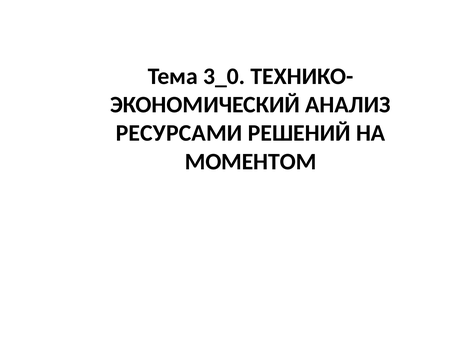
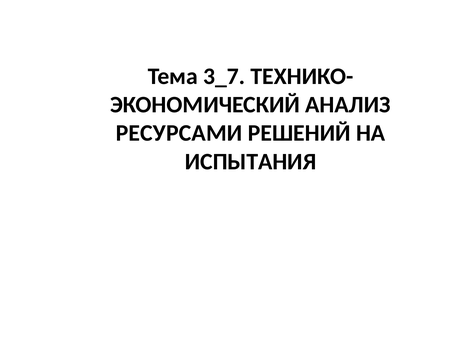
3_0: 3_0 -> 3_7 (224, 76)
МОМЕНТОМ: МОМЕНТОМ -> ИСПЫТАНИЯ (251, 162)
